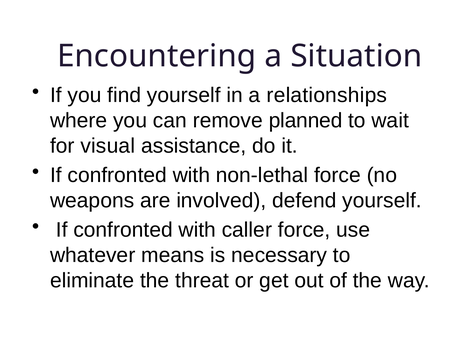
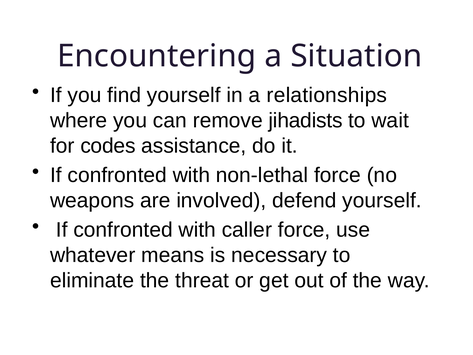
planned: planned -> jihadists (306, 121)
visual: visual -> codes (108, 146)
